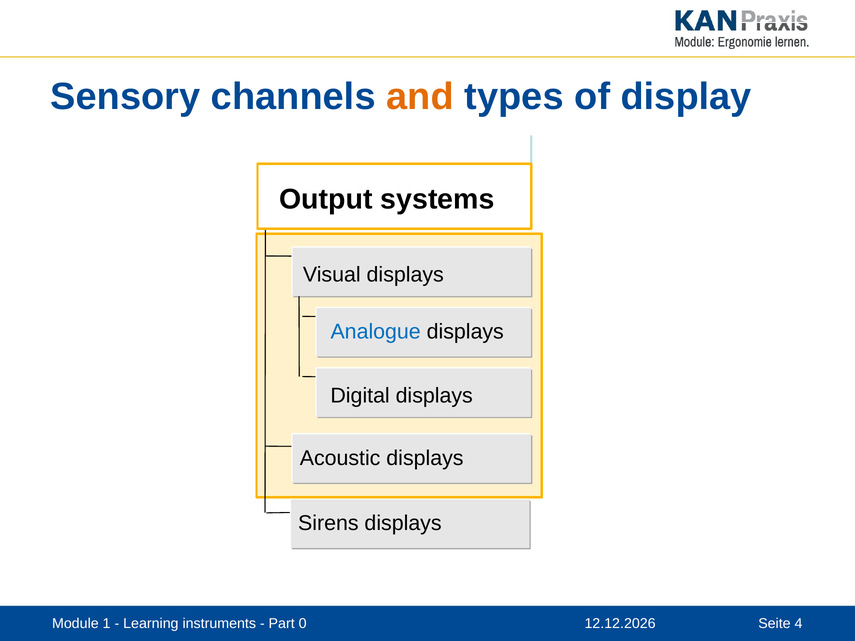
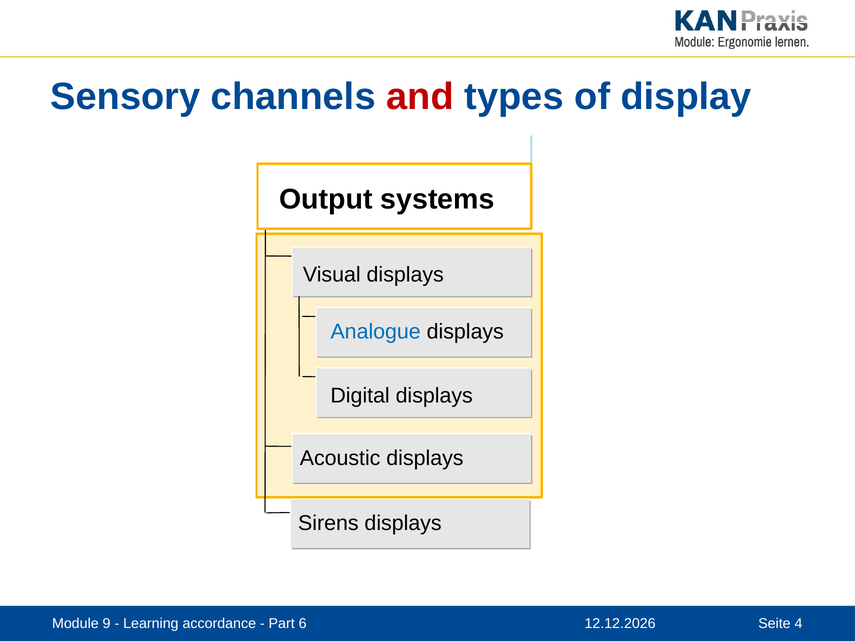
and colour: orange -> red (420, 97)
1: 1 -> 9 (107, 624)
instruments: instruments -> accordance (219, 624)
0: 0 -> 6 (303, 624)
